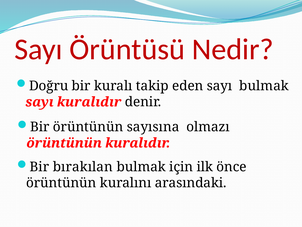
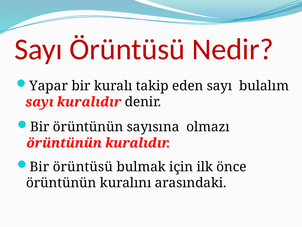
Doğru: Doğru -> Yapar (49, 86)
sayı bulmak: bulmak -> bulalım (264, 86)
Bir bırakılan: bırakılan -> örüntüsü (83, 167)
